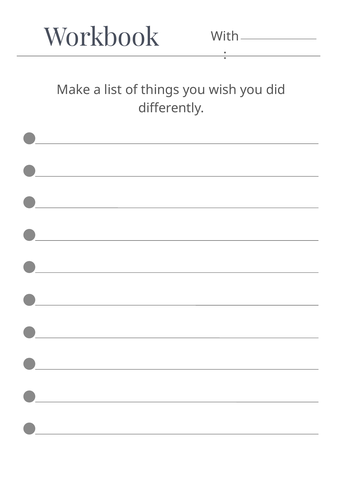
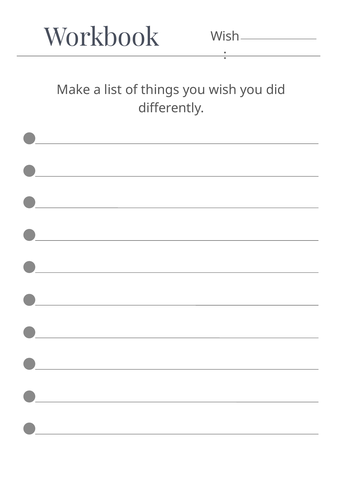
With: With -> Wish (225, 36)
